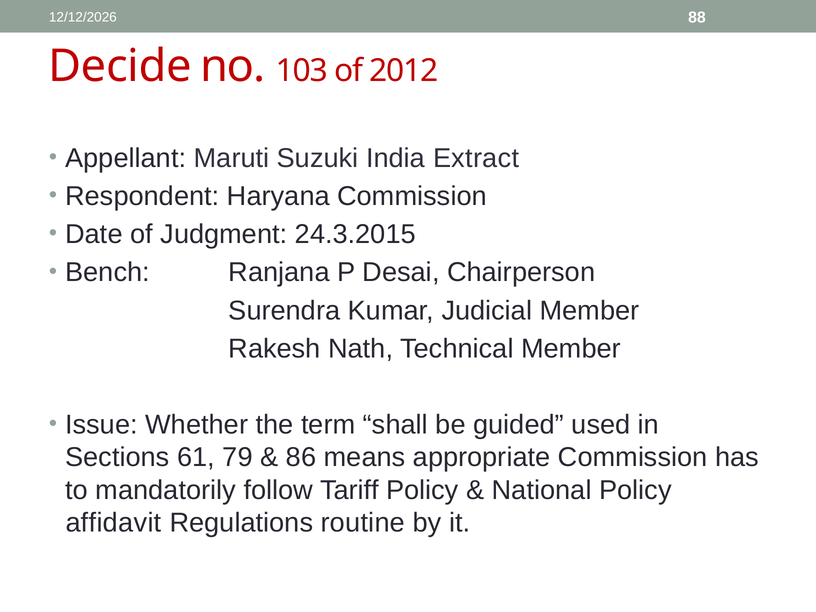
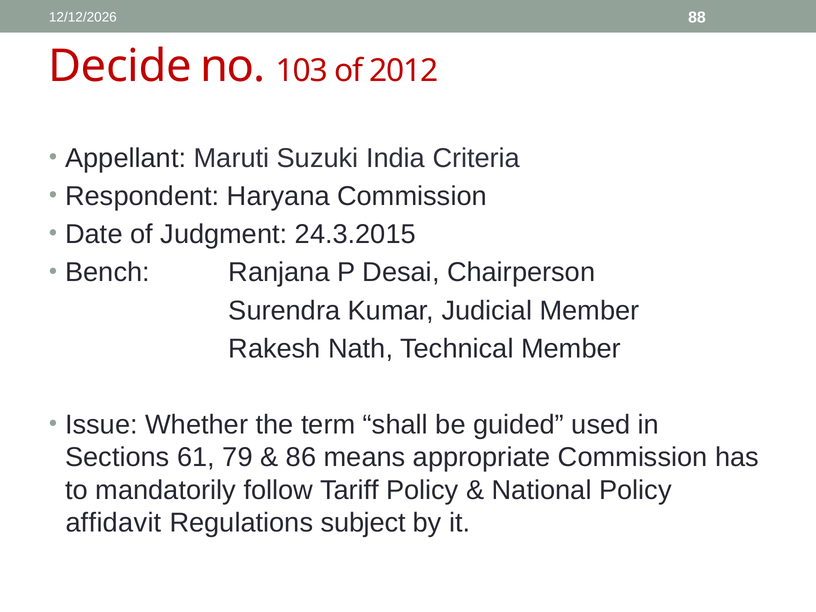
Extract: Extract -> Criteria (476, 158)
routine: routine -> subject (363, 523)
